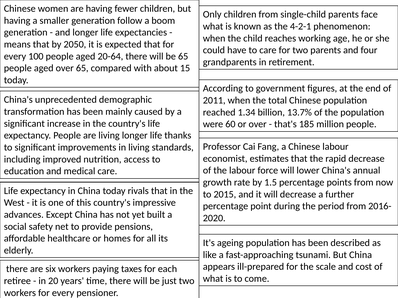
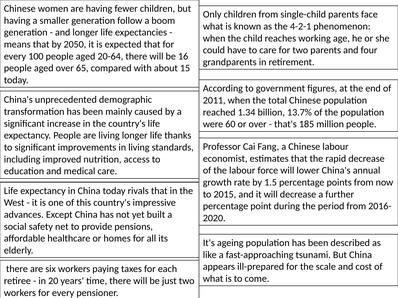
be 65: 65 -> 16 (183, 56)
